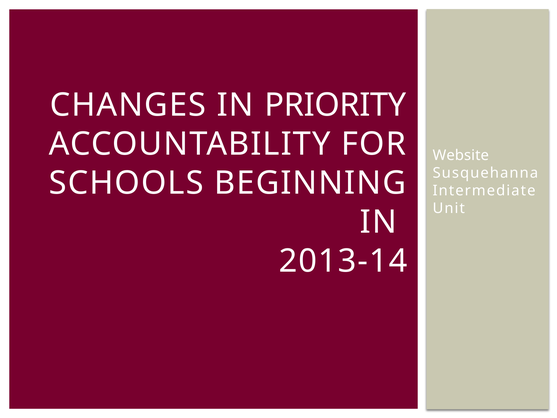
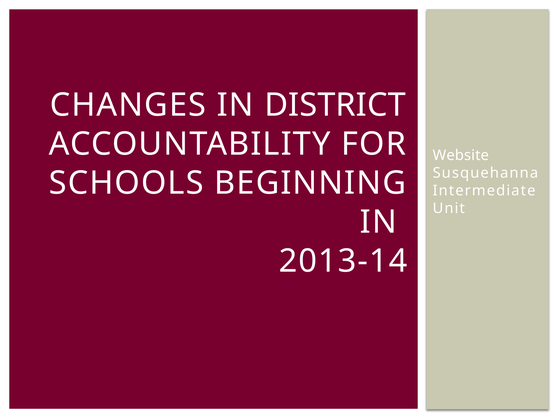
PRIORITY: PRIORITY -> DISTRICT (335, 105)
